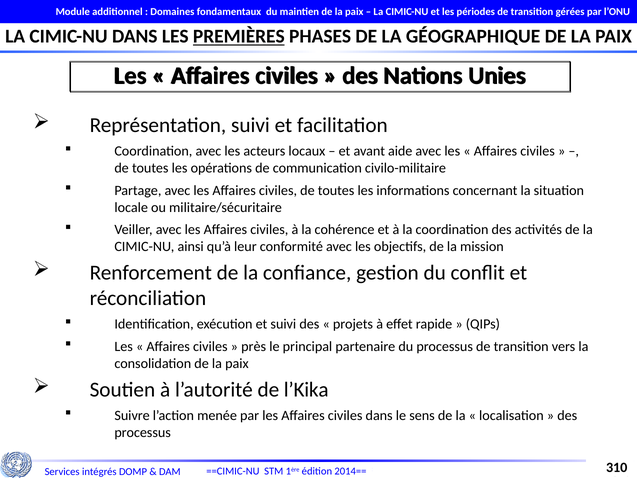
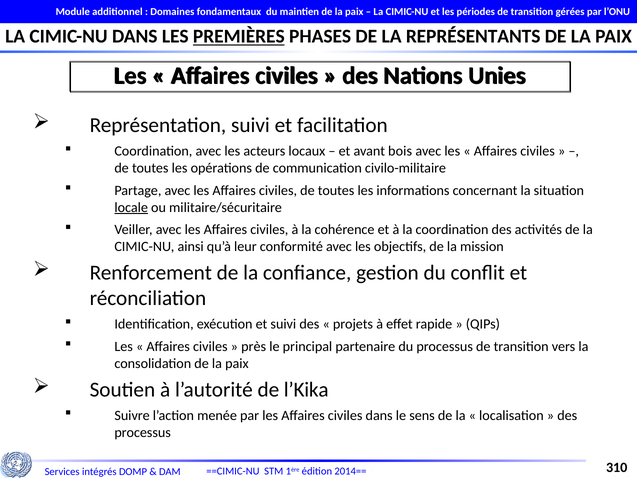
GÉOGRAPHIQUE: GÉOGRAPHIQUE -> REPRÉSENTANTS (473, 37)
aide: aide -> bois (400, 151)
locale underline: none -> present (131, 207)
